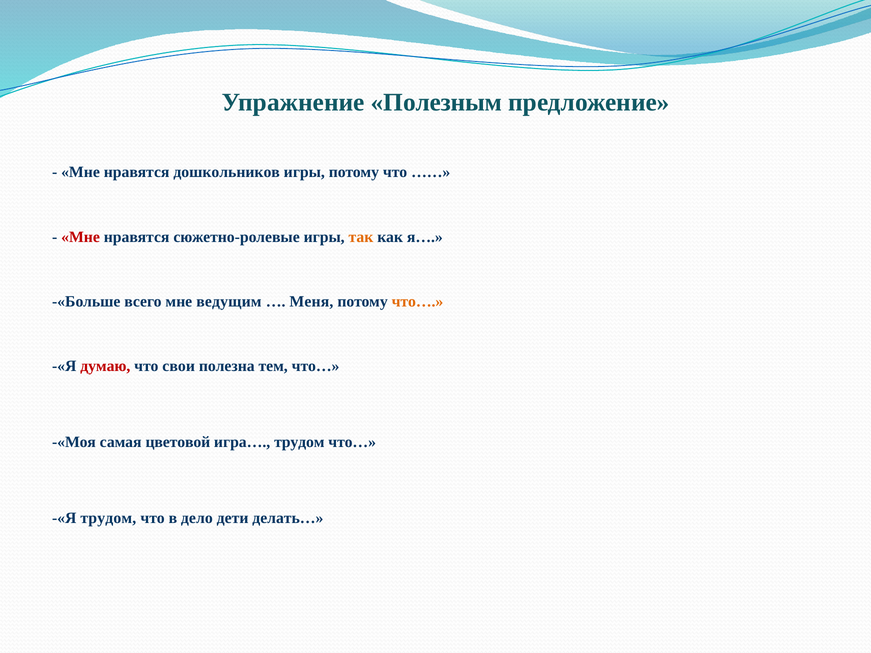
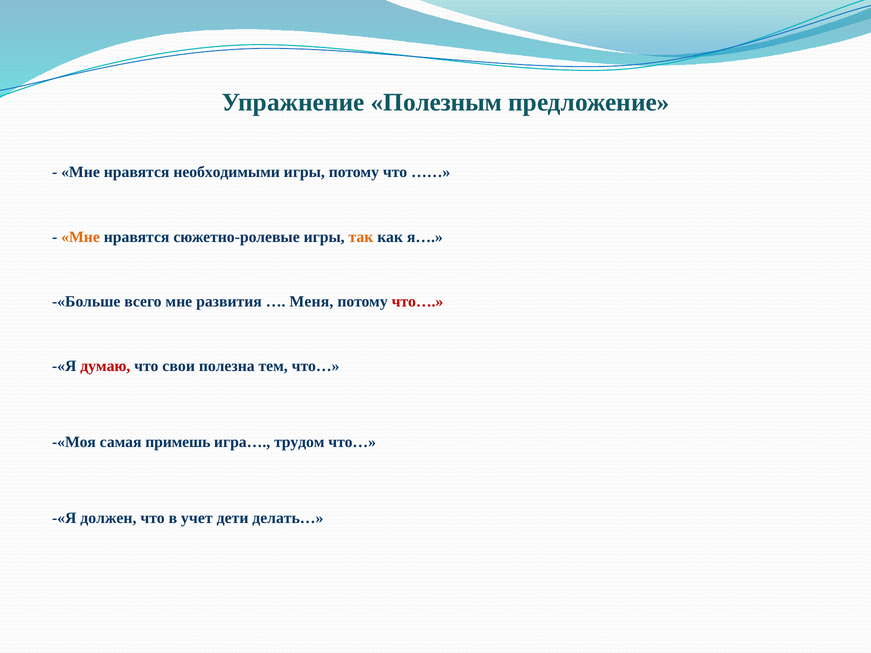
дошкольников: дошкольников -> необходимыми (227, 172)
Мне colour: red -> orange (81, 237)
ведущим: ведущим -> развития (229, 302)
что… colour: orange -> red (417, 302)
цветовой: цветовой -> примешь (178, 442)
-«Я трудом: трудом -> должен (108, 518)
дело: дело -> учет (197, 518)
